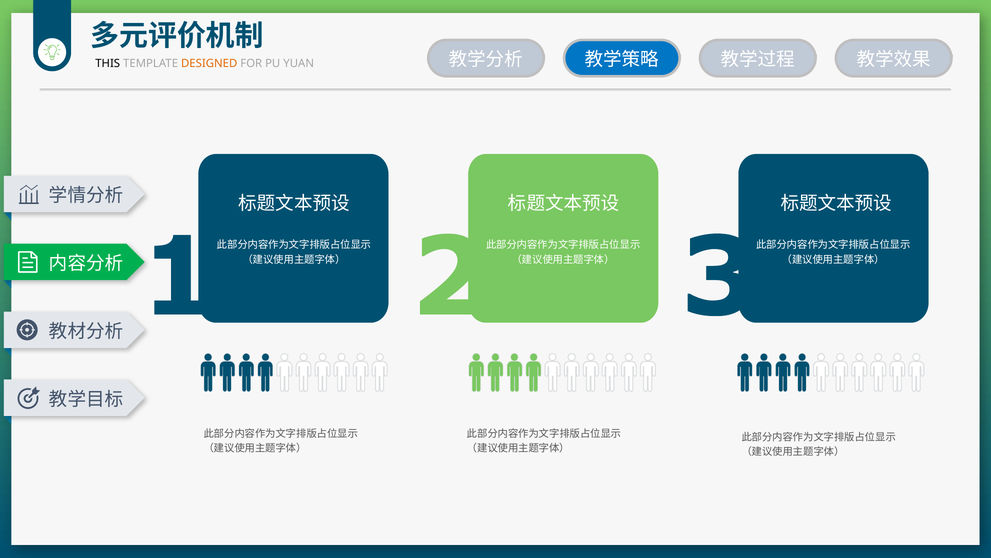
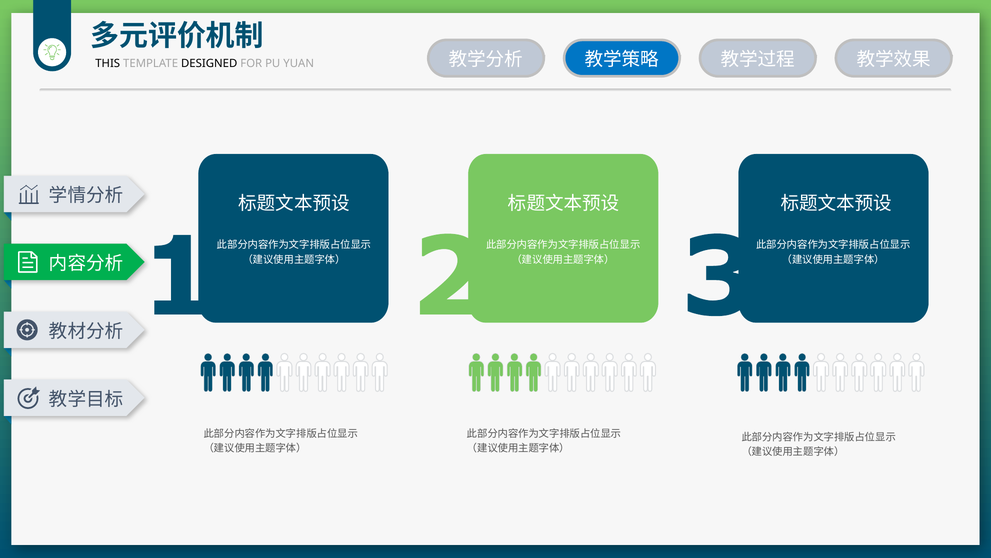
DESIGNED colour: orange -> black (209, 63)
